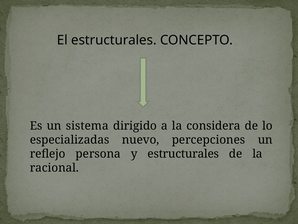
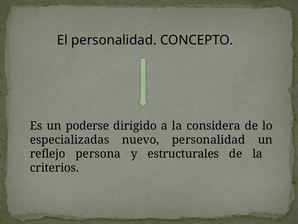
El estructurales: estructurales -> personalidad (114, 40)
sistema: sistema -> poderse (87, 126)
nuevo percepciones: percepciones -> personalidad (208, 140)
racional: racional -> criterios (54, 167)
